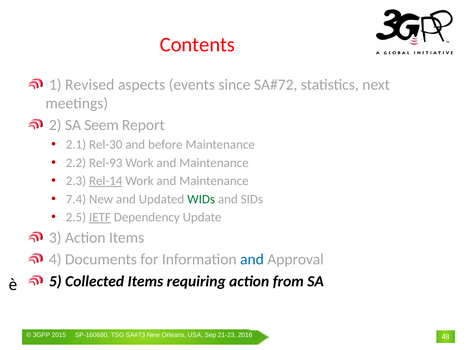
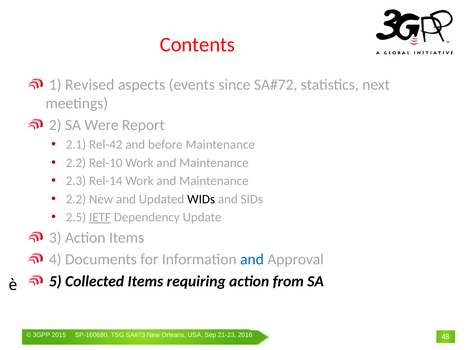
Seem: Seem -> Were (102, 125)
Rel-30: Rel-30 -> Rel-42 (106, 144)
Rel-93: Rel-93 -> Rel-10 (106, 163)
Rel-14 underline: present -> none (106, 181)
7.4: 7.4 -> 2.2 (76, 199)
WIDs colour: green -> black (201, 199)
